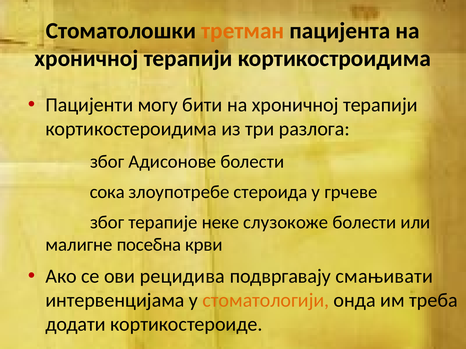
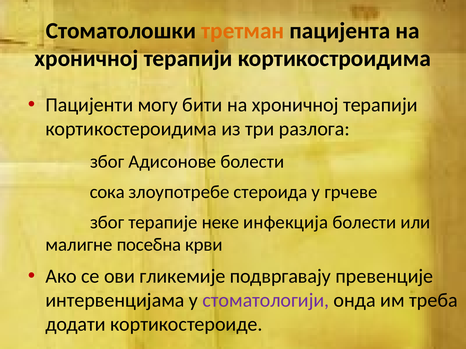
слузокоже: слузокоже -> инфекција (286, 223)
рецидива: рецидива -> гликемије (182, 277)
смањивати: смањивати -> превенције (384, 277)
стоматологији colour: orange -> purple (266, 301)
